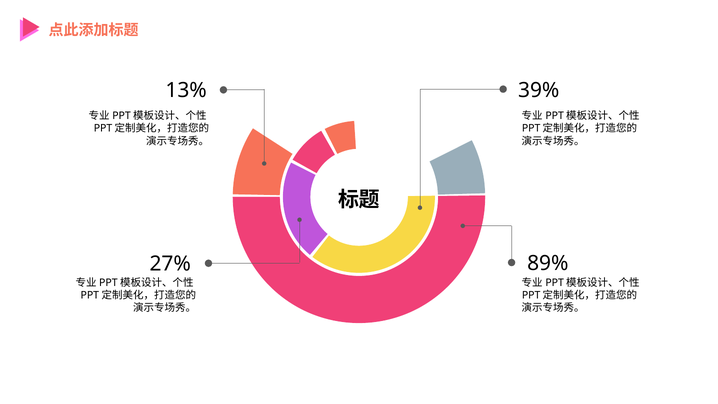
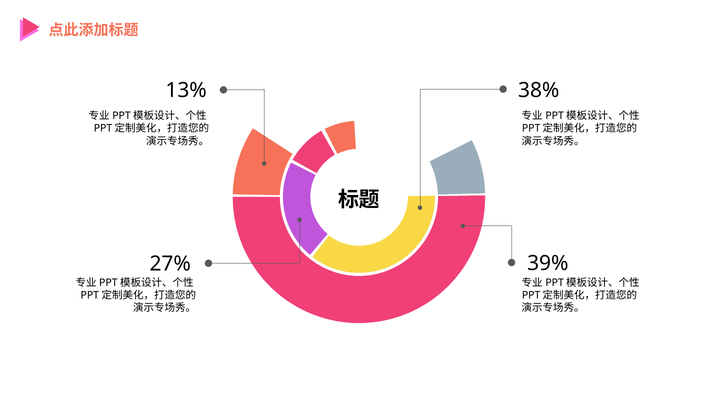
39%: 39% -> 38% (539, 90)
89%: 89% -> 39% (548, 263)
